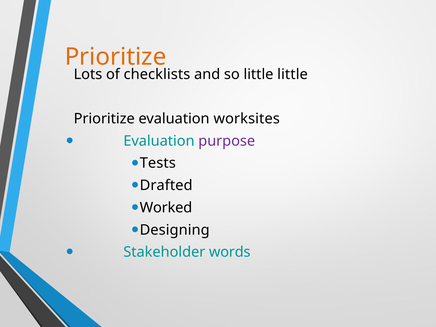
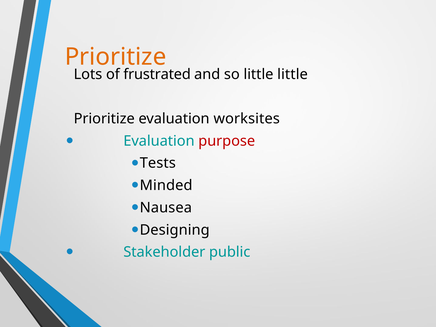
checklists: checklists -> frustrated (157, 74)
purpose colour: purple -> red (227, 141)
Drafted: Drafted -> Minded (166, 185)
Worked: Worked -> Nausea (166, 208)
words: words -> public (230, 252)
